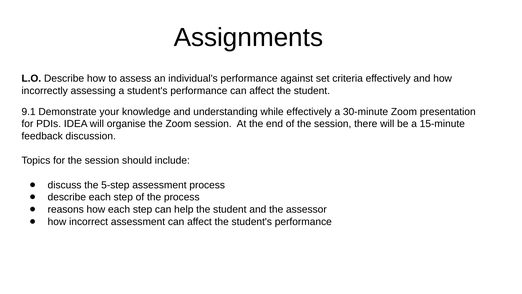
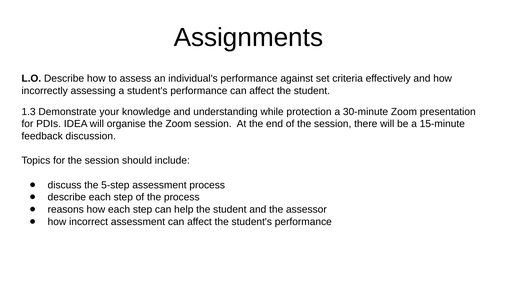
9.1: 9.1 -> 1.3 (29, 112)
while effectively: effectively -> protection (309, 112)
